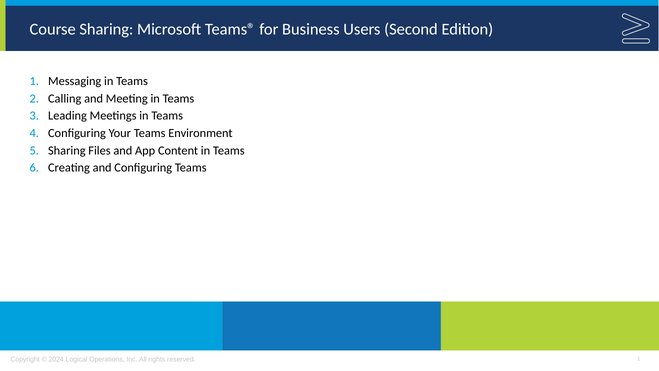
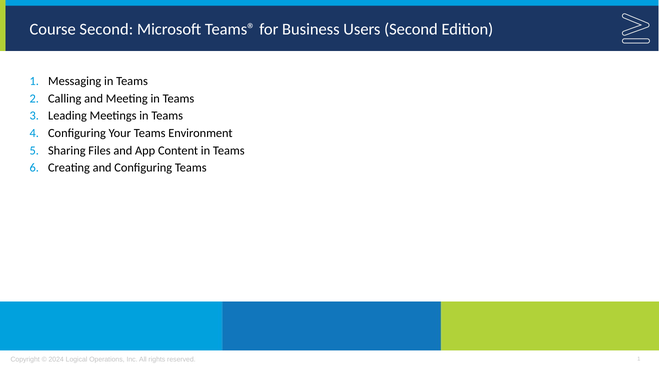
Course Sharing: Sharing -> Second (106, 29)
